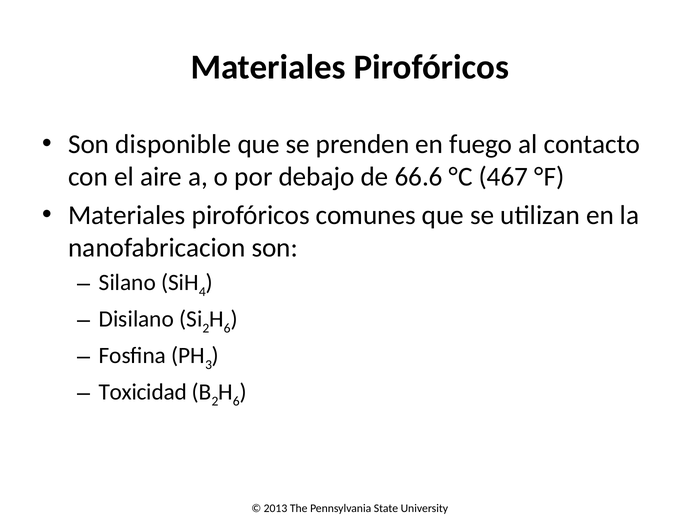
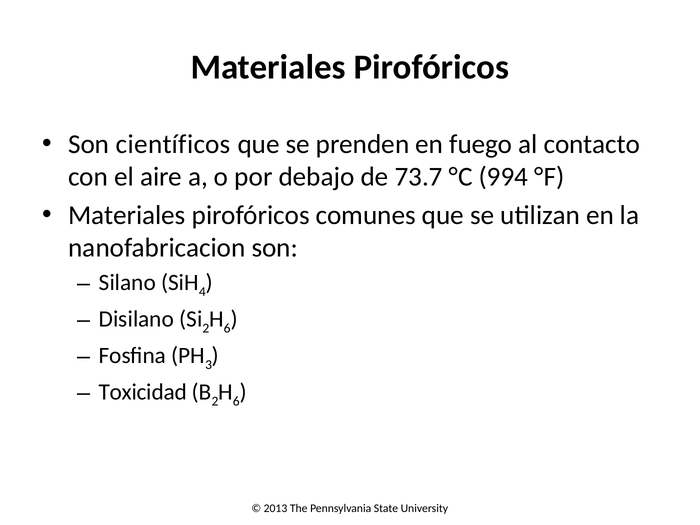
disponible: disponible -> científicos (173, 144)
66.6: 66.6 -> 73.7 (419, 177)
467: 467 -> 994 (503, 177)
